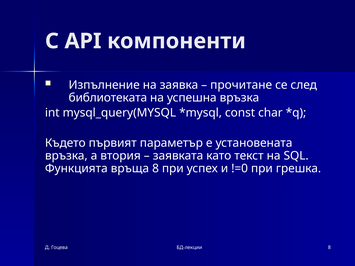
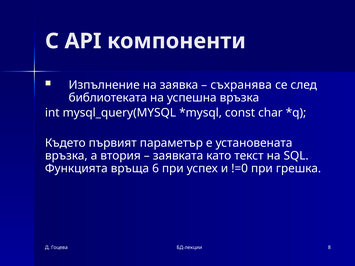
прочитане: прочитане -> съхранява (241, 85)
връща 8: 8 -> 6 (156, 169)
